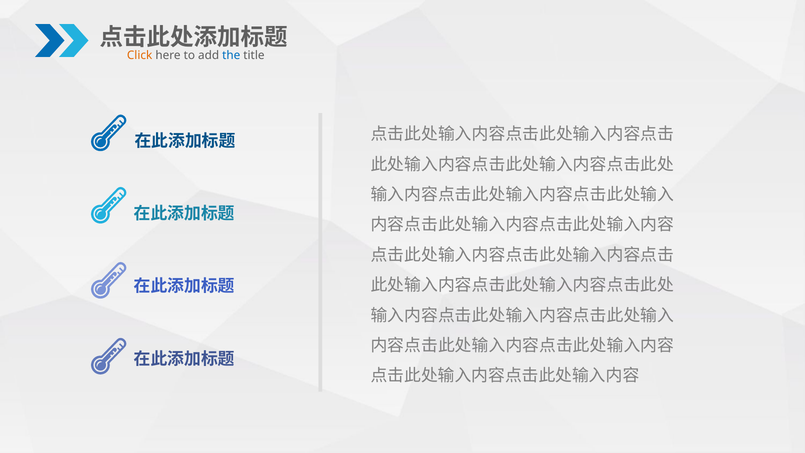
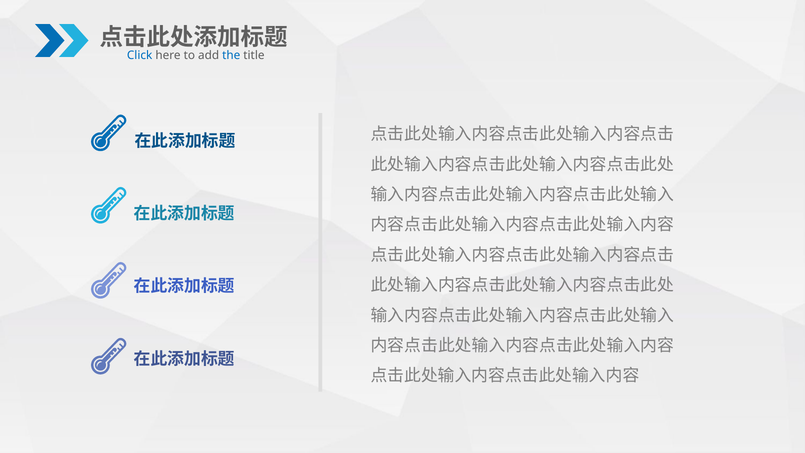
Click colour: orange -> blue (140, 56)
